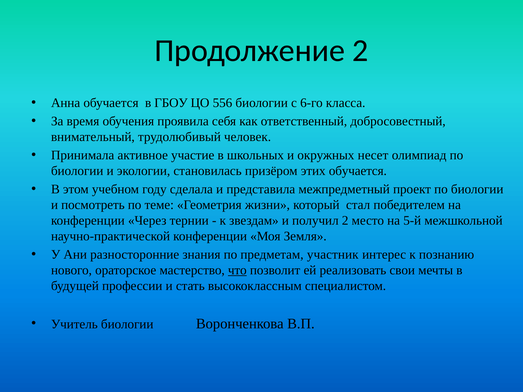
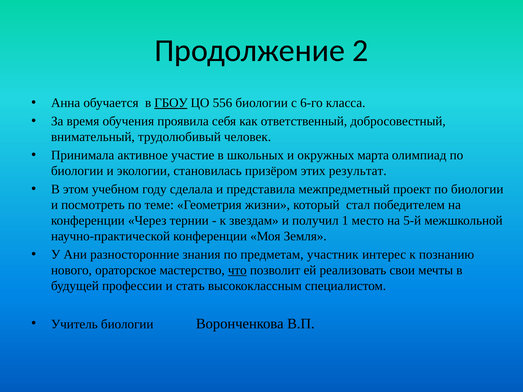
ГБОУ underline: none -> present (171, 103)
несет: несет -> марта (373, 155)
этих обучается: обучается -> результат (358, 171)
получил 2: 2 -> 1 (345, 221)
